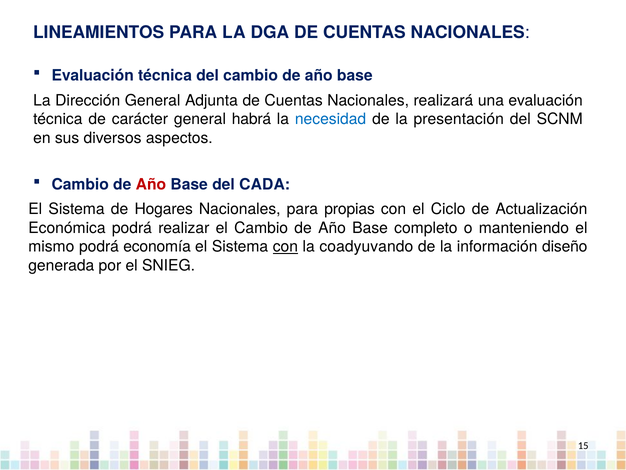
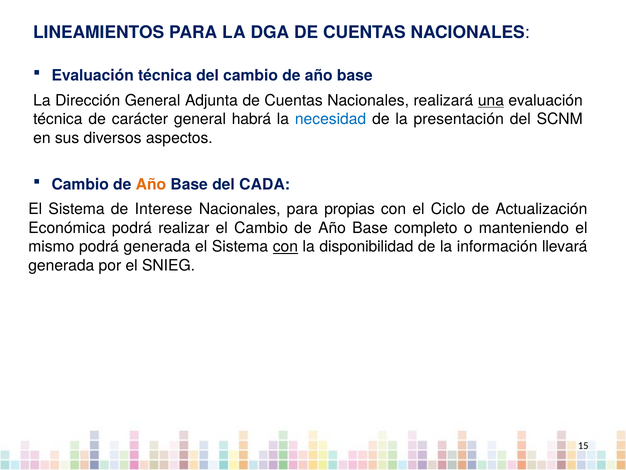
una underline: none -> present (491, 100)
Año colour: red -> orange (151, 184)
Hogares: Hogares -> Interese (164, 209)
podrá economía: economía -> generada (157, 246)
coadyuvando: coadyuvando -> disponibilidad (366, 246)
diseño: diseño -> llevará (565, 246)
